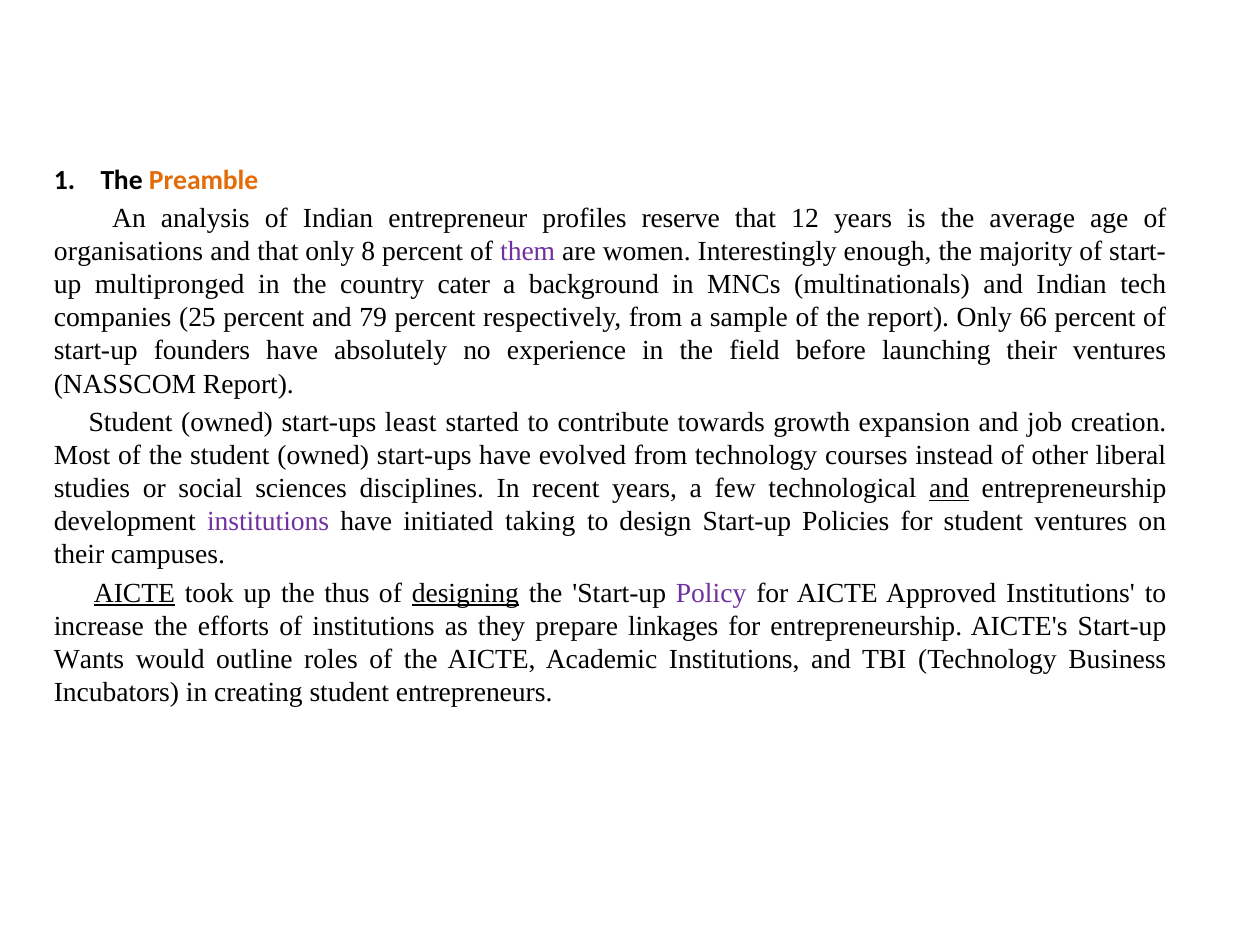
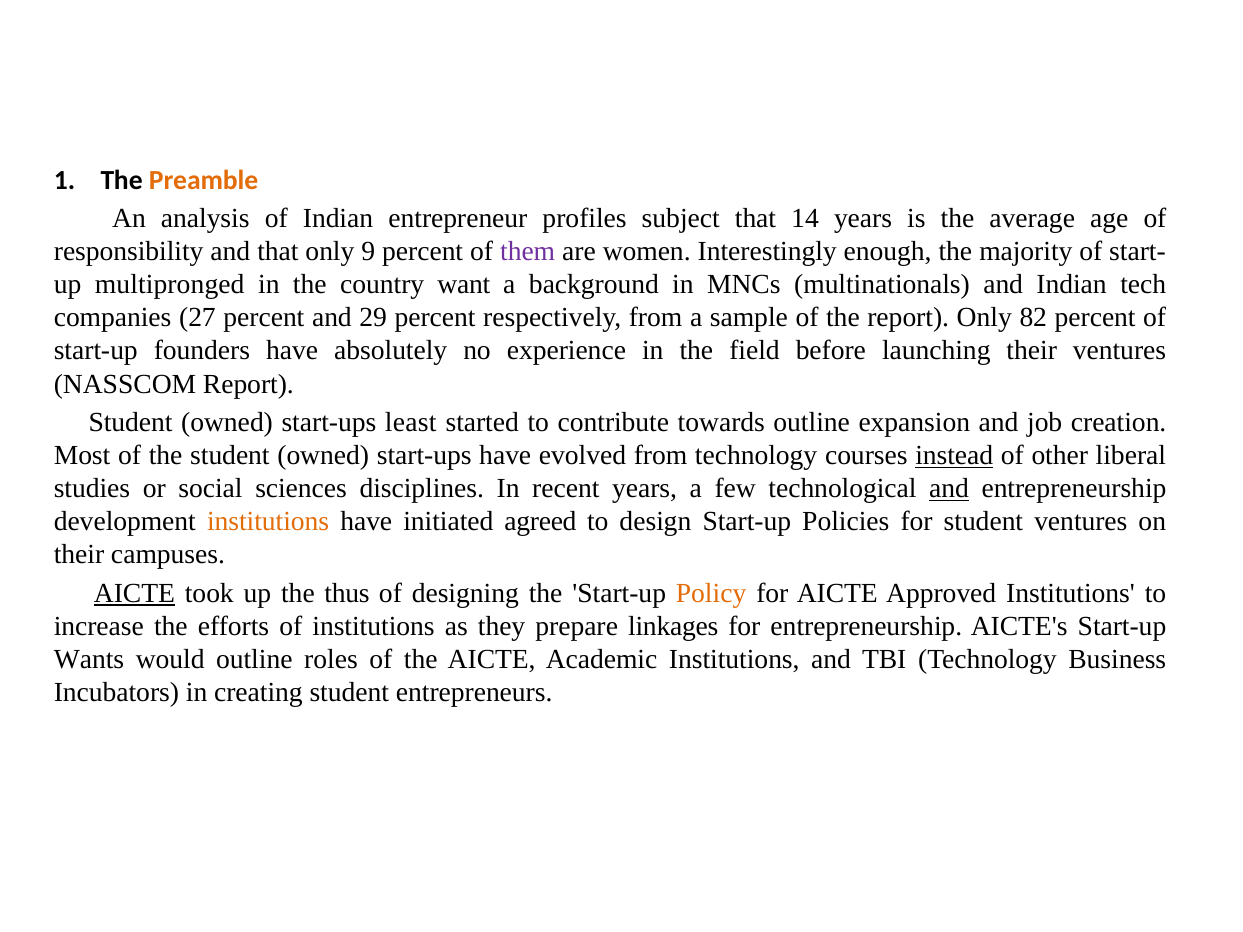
reserve: reserve -> subject (681, 219)
12: 12 -> 14 (805, 219)
organisations: organisations -> responsibility (129, 252)
8: 8 -> 9 (368, 252)
cater: cater -> want (464, 285)
25: 25 -> 27 (197, 318)
79: 79 -> 29 (373, 318)
66: 66 -> 82 (1033, 318)
towards growth: growth -> outline (812, 423)
instead underline: none -> present (954, 456)
institutions colour: purple -> orange (268, 522)
taking: taking -> agreed (540, 522)
designing underline: present -> none (465, 594)
Policy colour: purple -> orange (711, 594)
